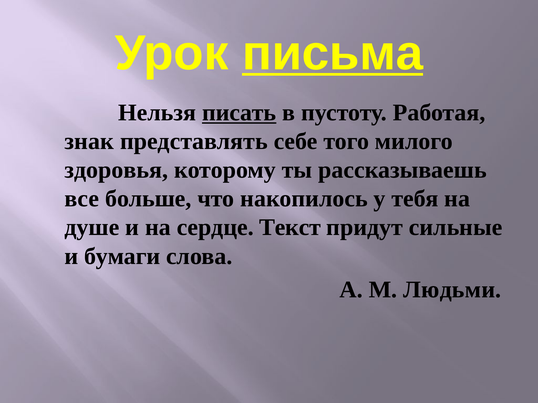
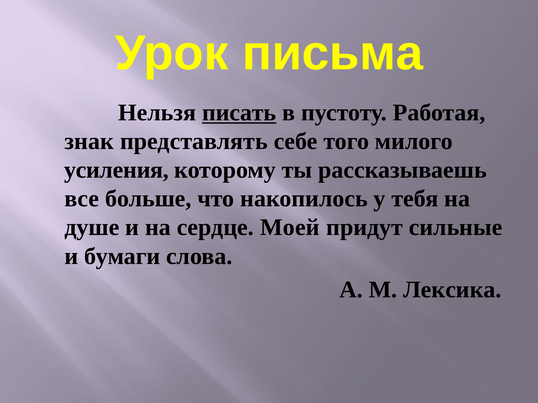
письма underline: present -> none (333, 53)
здоровья: здоровья -> усиления (116, 170)
Текст: Текст -> Моей (290, 228)
Людьми: Людьми -> Лексика (452, 290)
